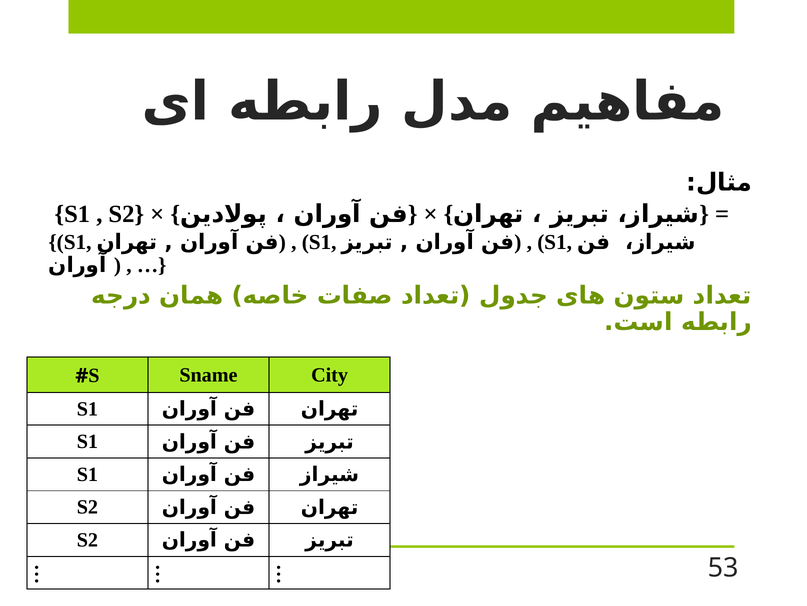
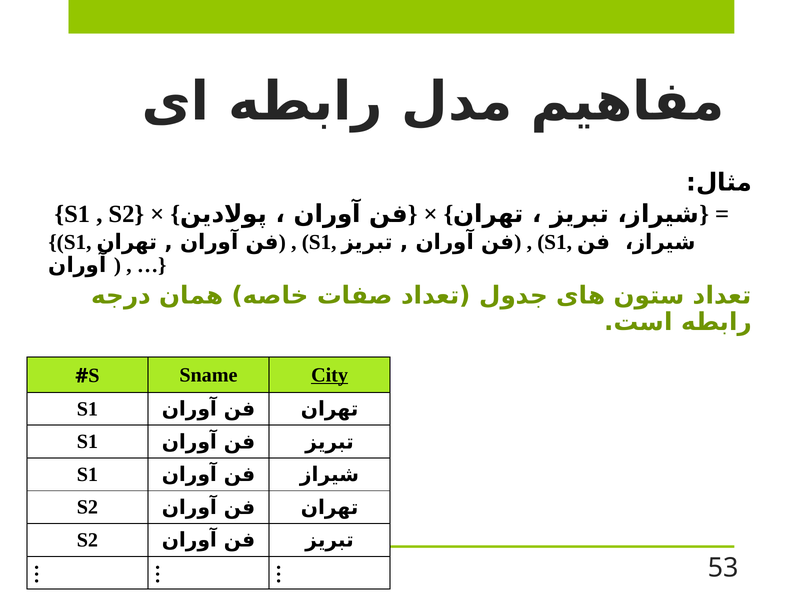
City underline: none -> present (330, 374)
